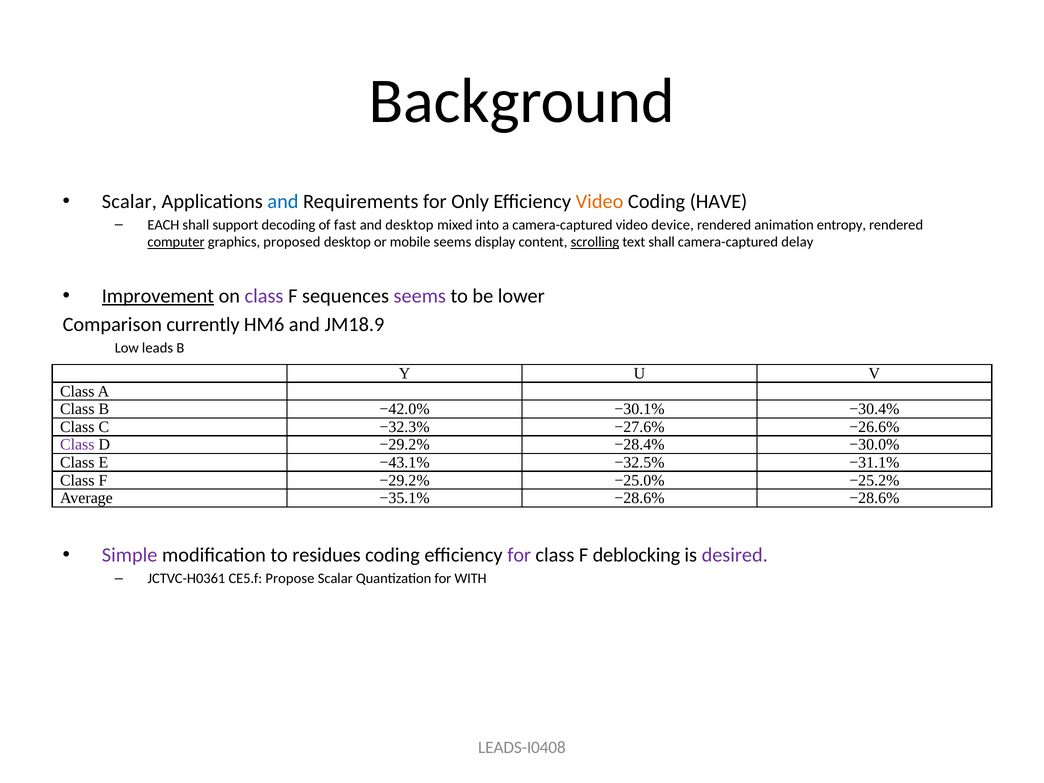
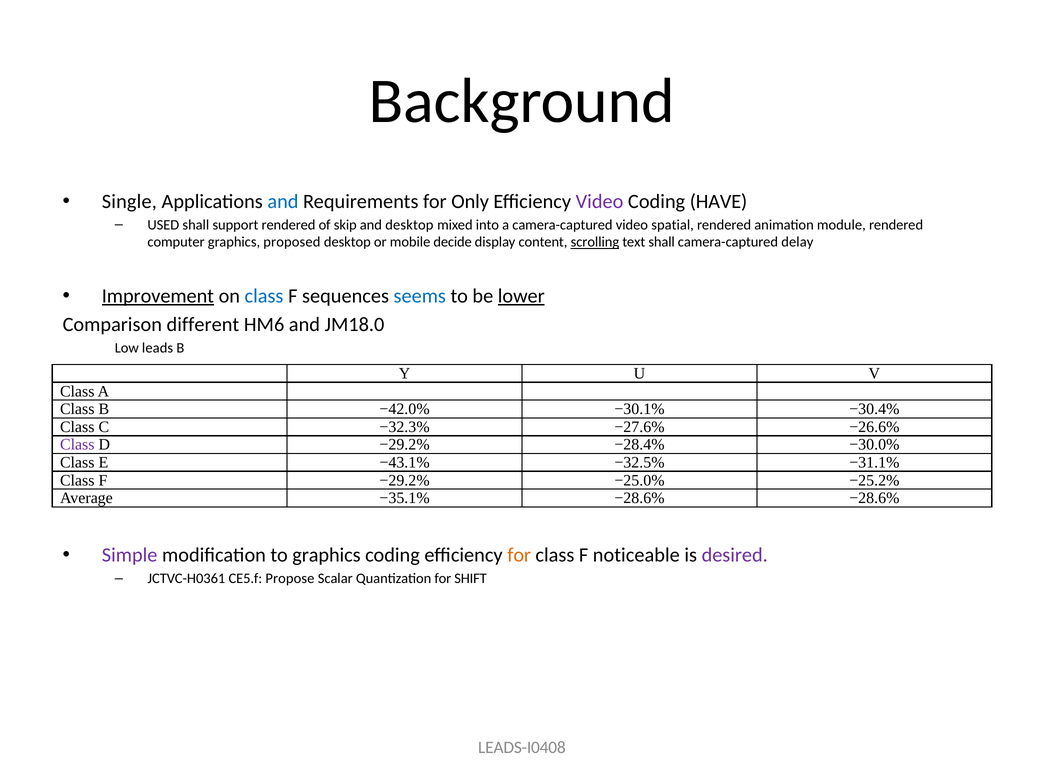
Scalar: Scalar -> Single (129, 202)
Video colour: orange -> purple (600, 202)
EACH: EACH -> USED (163, 225)
support decoding: decoding -> rendered (288, 225)
fast: fast -> skip (345, 225)
device: device -> spatial (673, 225)
entropy: entropy -> module (841, 225)
computer underline: present -> none (176, 242)
mobile seems: seems -> decide (453, 242)
class colour: purple -> blue (264, 296)
seems colour: purple -> blue (420, 296)
lower underline: none -> present (521, 296)
currently: currently -> different (203, 325)
JM18.9: JM18.9 -> JM18.0 (354, 325)
to residues: residues -> graphics (326, 555)
for colour: purple -> orange (519, 555)
deblocking: deblocking -> noticeable (636, 555)
WITH: WITH -> SHIFT (471, 579)
